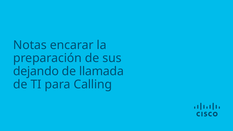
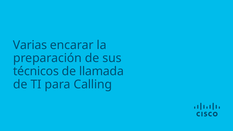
Notas: Notas -> Varias (30, 45)
dejando: dejando -> técnicos (36, 71)
